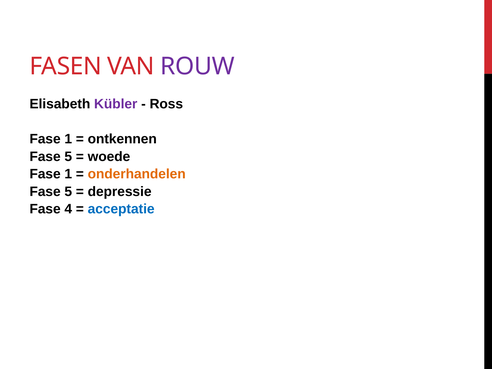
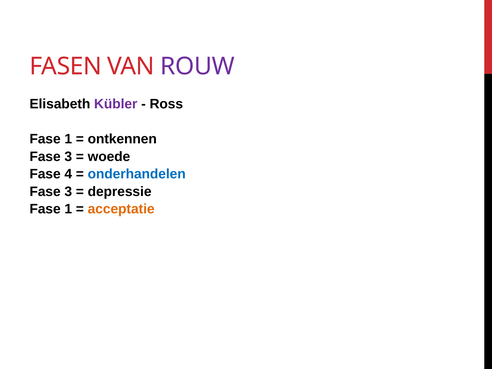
5: 5 -> 3 (68, 157)
1: 1 -> 4 (68, 174)
onderhandelen colour: orange -> blue (137, 174)
5: 5 -> 3 (68, 192)
4: 4 -> 1 (68, 209)
acceptatie colour: blue -> orange (121, 209)
